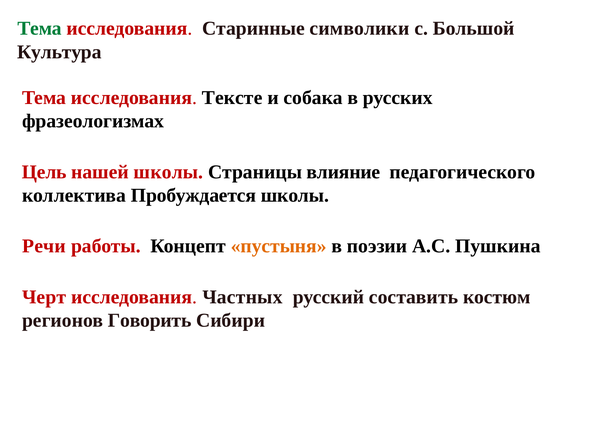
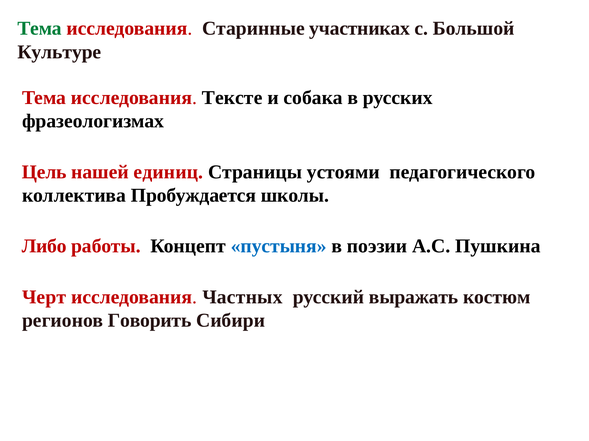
символики: символики -> участниках (360, 28)
Культура: Культура -> Культуре (59, 52)
нашей школы: школы -> единиц (168, 172)
влияние: влияние -> устоями (343, 172)
Речи: Речи -> Либо (44, 246)
пустыня colour: orange -> blue (279, 246)
составить: составить -> выражать (414, 298)
